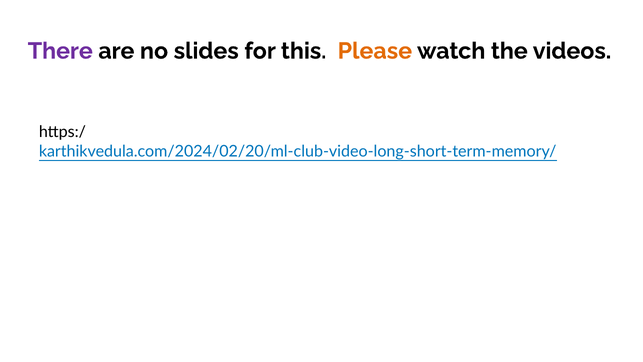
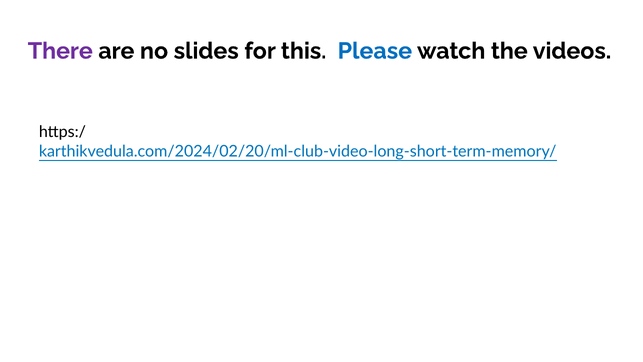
Please colour: orange -> blue (375, 51)
